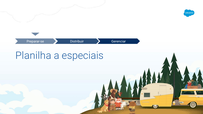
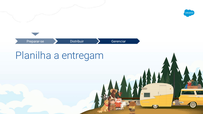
especiais: especiais -> entregam (83, 56)
